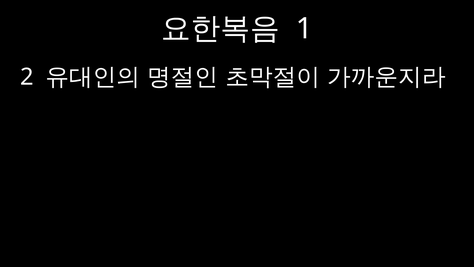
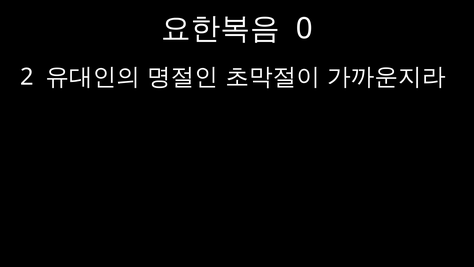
1: 1 -> 0 (304, 29)
